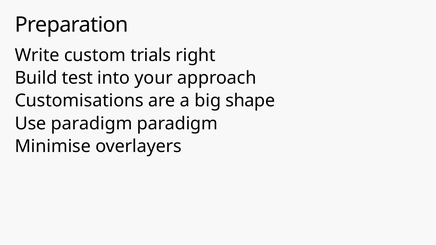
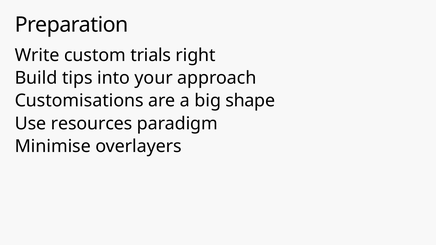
test: test -> tips (77, 78)
Use paradigm: paradigm -> resources (92, 124)
